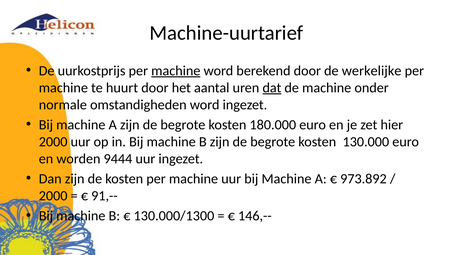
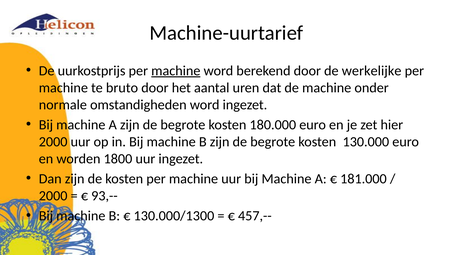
huurt: huurt -> bruto (122, 88)
dat underline: present -> none (272, 88)
9444: 9444 -> 1800 (118, 159)
973.892: 973.892 -> 181.000 (363, 179)
91,--: 91,-- -> 93,-- (104, 196)
146,--: 146,-- -> 457,-- (255, 216)
